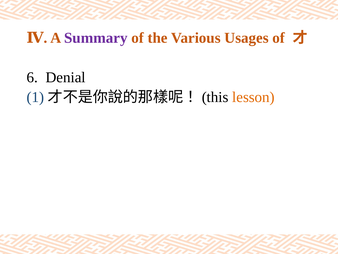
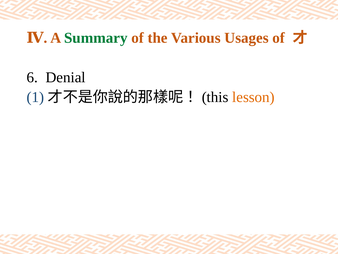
Summary colour: purple -> green (96, 38)
